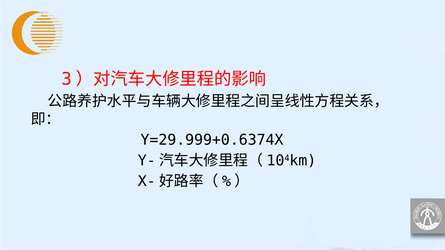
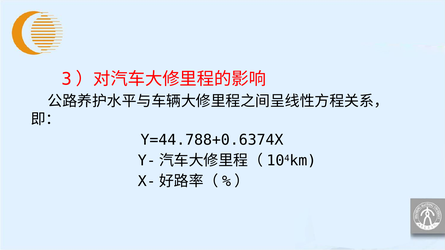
Y=29.999+0.6374X: Y=29.999+0.6374X -> Y=44.788+0.6374X (212, 140)
